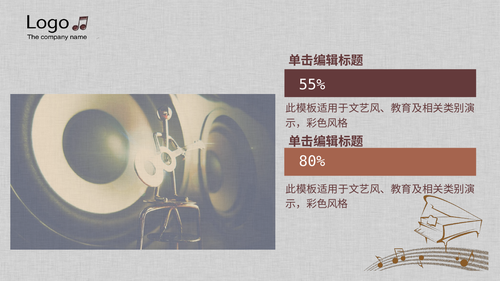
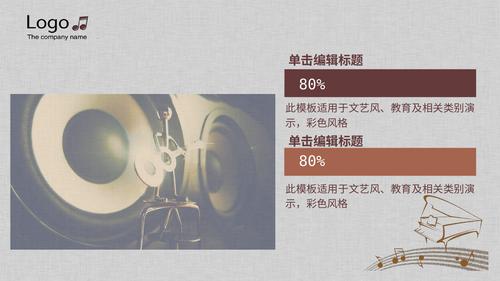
55%: 55% -> 80% (312, 85)
